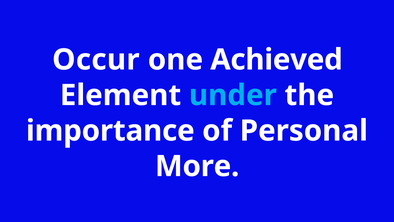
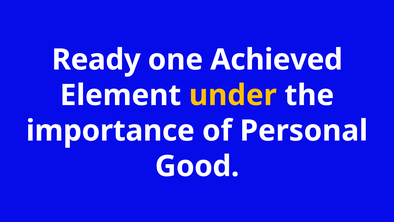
Occur: Occur -> Ready (96, 60)
under colour: light blue -> yellow (233, 95)
More: More -> Good (197, 166)
